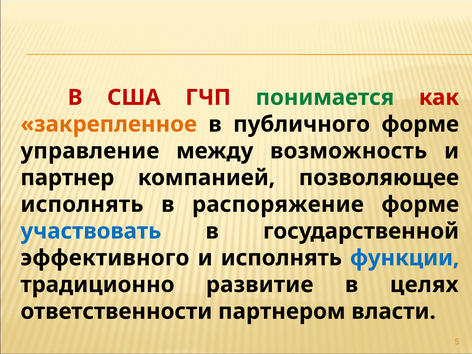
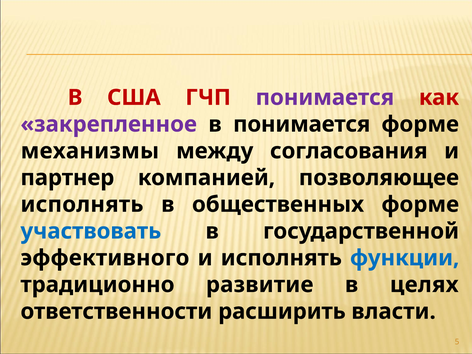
понимается colour: green -> purple (325, 98)
закрепленное colour: orange -> purple (109, 124)
в публичного: публичного -> понимается (302, 124)
управление: управление -> механизмы (90, 151)
возможность: возможность -> согласования (349, 151)
распоряжение: распоряжение -> общественных (278, 204)
партнером: партнером -> расширить (282, 311)
